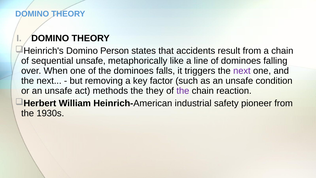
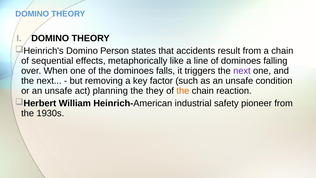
sequential unsafe: unsafe -> effects (91, 61)
methods: methods -> planning (110, 91)
the colour: purple -> orange (183, 91)
